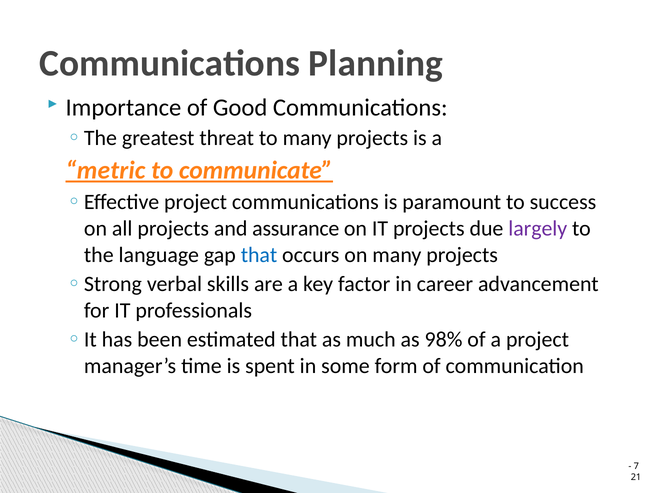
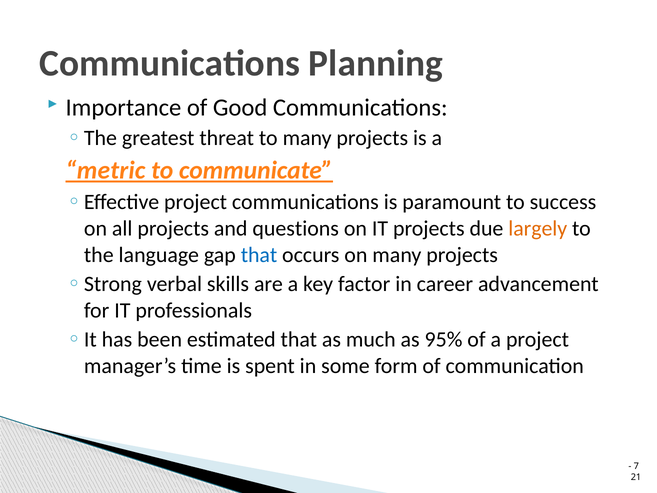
assurance: assurance -> questions (296, 228)
largely colour: purple -> orange (538, 228)
98%: 98% -> 95% (443, 339)
